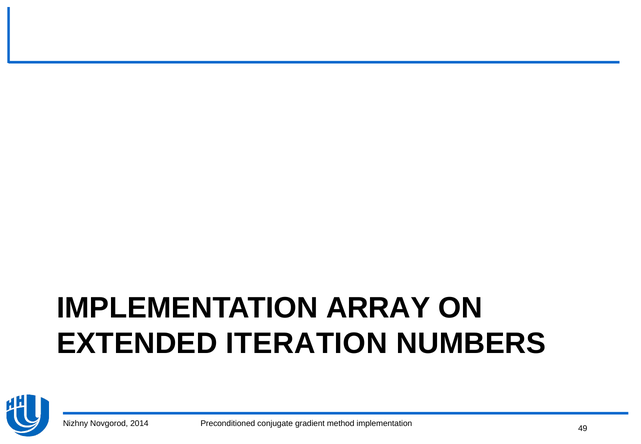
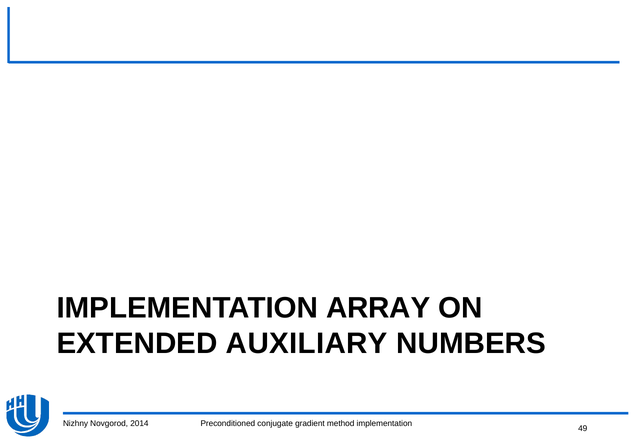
ITERATION: ITERATION -> AUXILIARY (307, 343)
